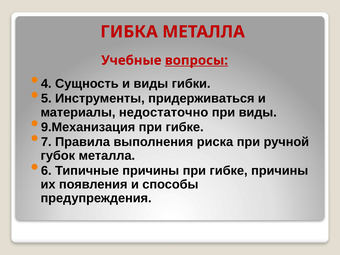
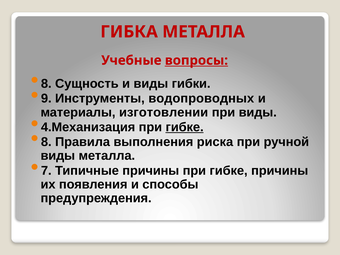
4: 4 -> 8 (46, 84)
5: 5 -> 9 (46, 99)
придерживаться: придерживаться -> водопроводных (201, 99)
недостаточно: недостаточно -> изготовлении (164, 112)
9.Механизация: 9.Механизация -> 4.Механизация (88, 127)
гибке underline: none -> present (185, 127)
7: 7 -> 8 (46, 142)
губок: губок -> виды (58, 156)
6: 6 -> 7 (46, 171)
